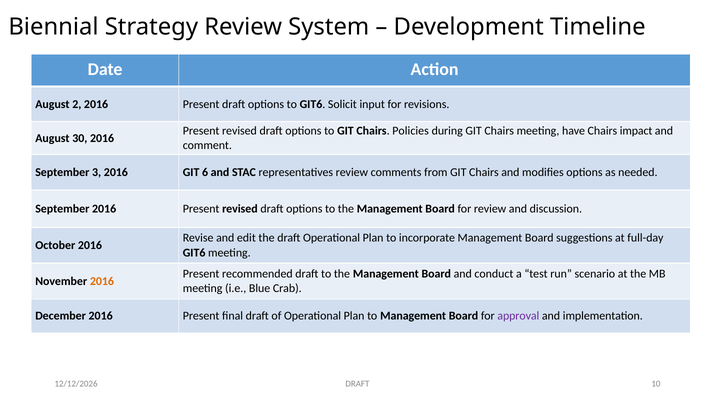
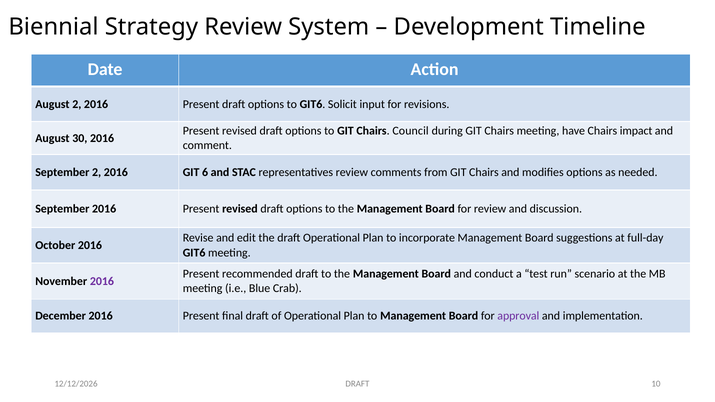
Policies: Policies -> Council (411, 131)
September 3: 3 -> 2 (97, 173)
2016 colour: orange -> purple (102, 281)
